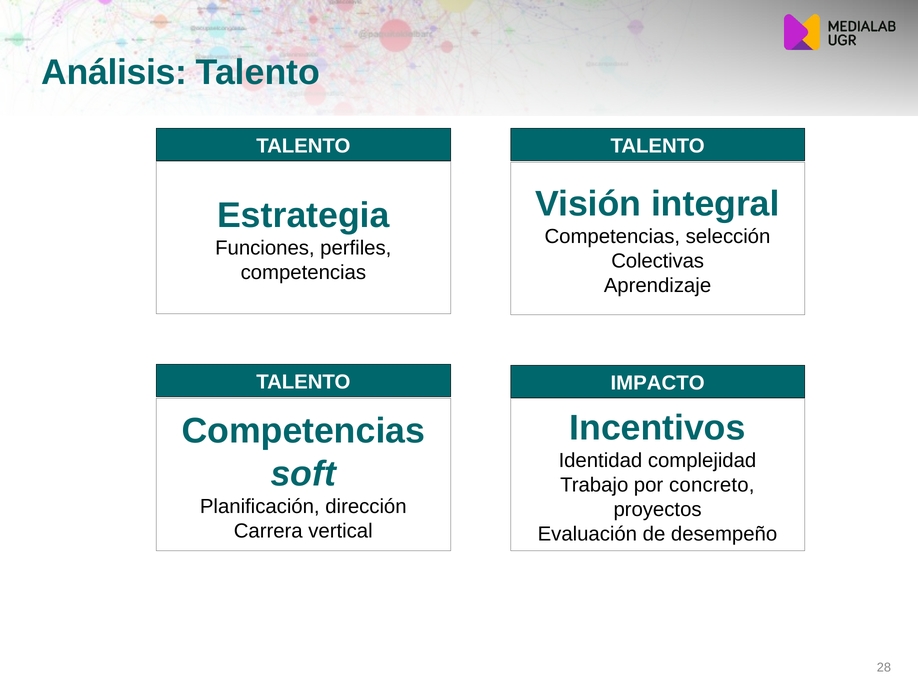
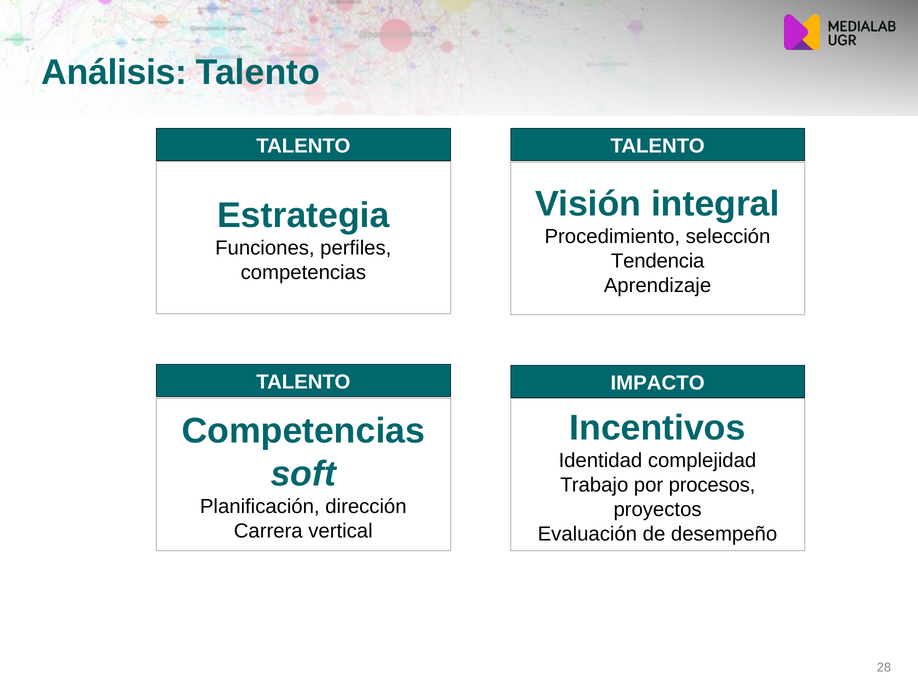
Competencias: Competencias -> Procedimiento (612, 237)
Colectivas: Colectivas -> Tendencia (658, 261)
concreto: concreto -> procesos (712, 485)
